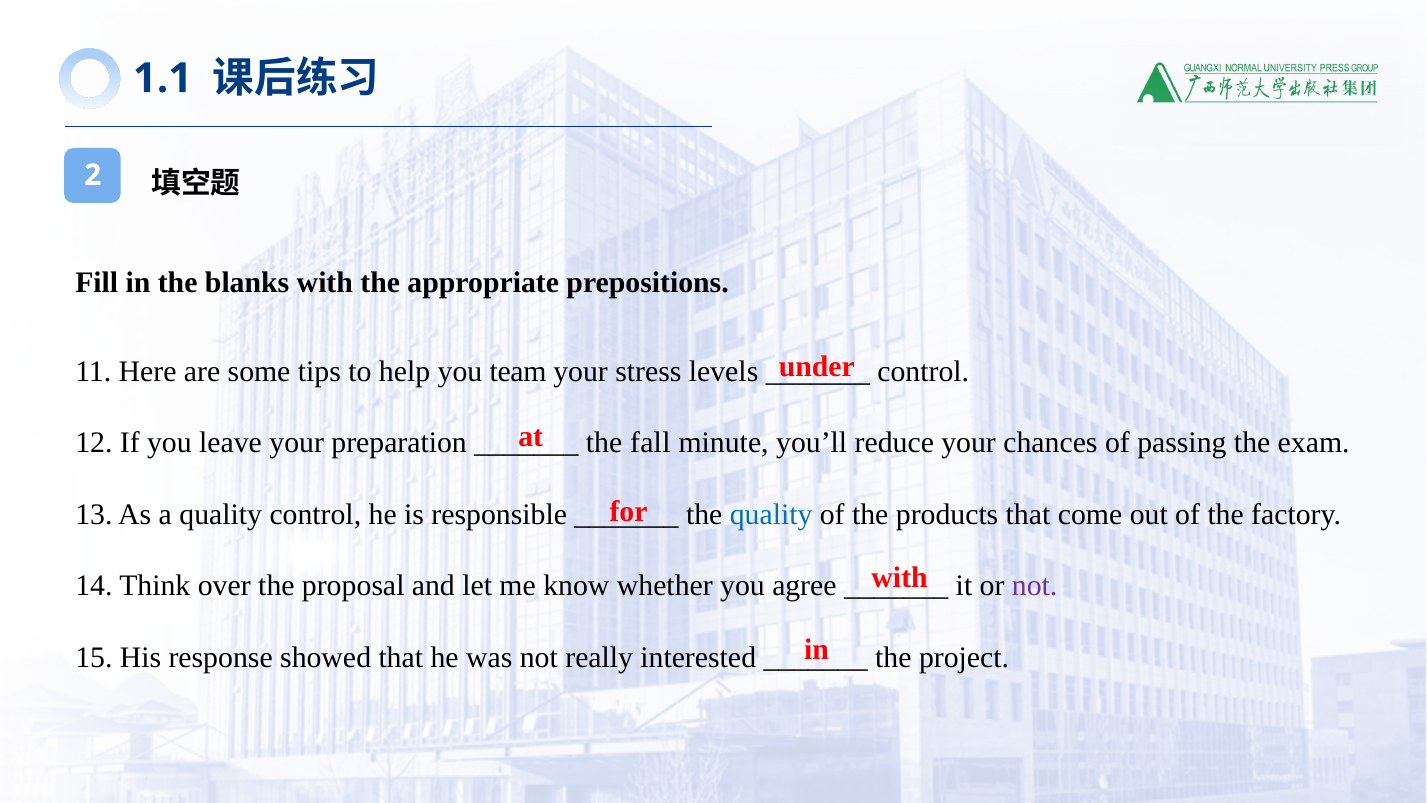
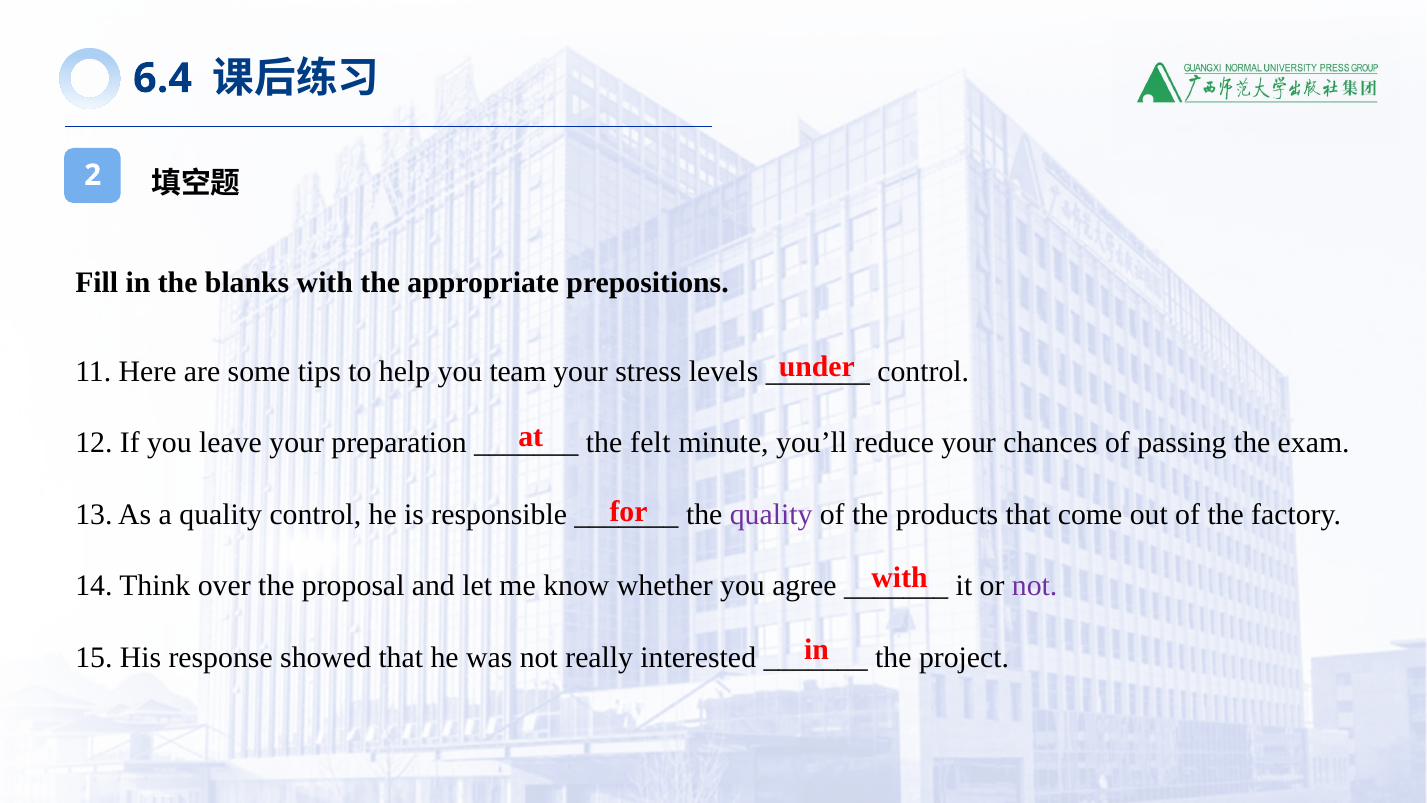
1.1: 1.1 -> 6.4 (163, 78)
fall: fall -> felt (650, 443)
quality colour: blue -> purple (771, 514)
